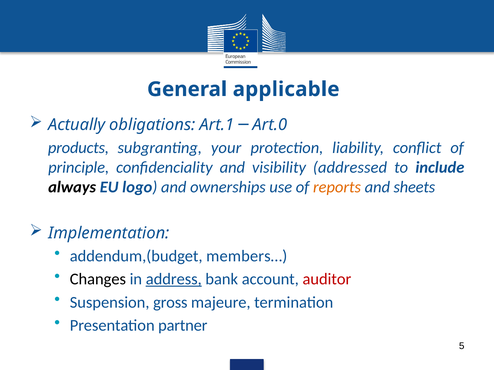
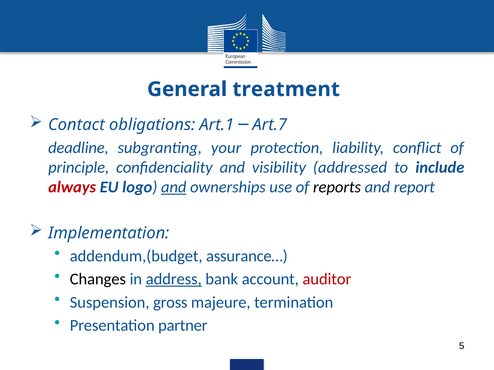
applicable: applicable -> treatment (286, 89)
Actually: Actually -> Contact (77, 125)
Art.0: Art.0 -> Art.7 (270, 125)
products: products -> deadline (78, 148)
always colour: black -> red (72, 187)
and underline: none -> present (174, 187)
reports colour: orange -> black (337, 187)
sheets: sheets -> report (414, 187)
members…: members… -> assurance… (247, 257)
